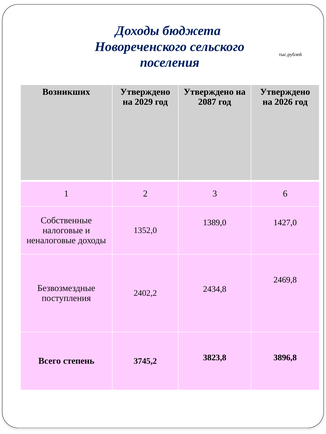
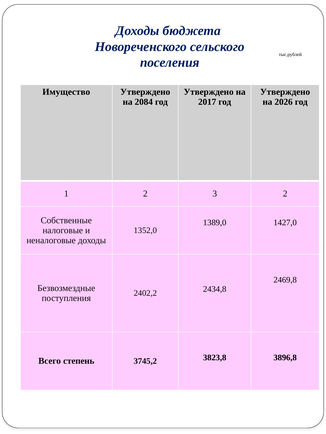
Возникших: Возникших -> Имущество (66, 92)
2029: 2029 -> 2084 (144, 102)
2087: 2087 -> 2017 (207, 102)
3 6: 6 -> 2 (285, 194)
